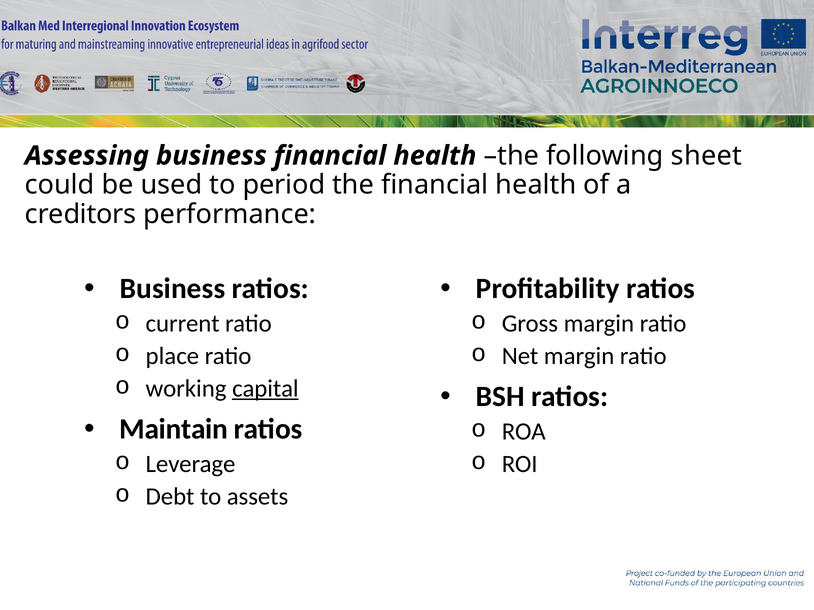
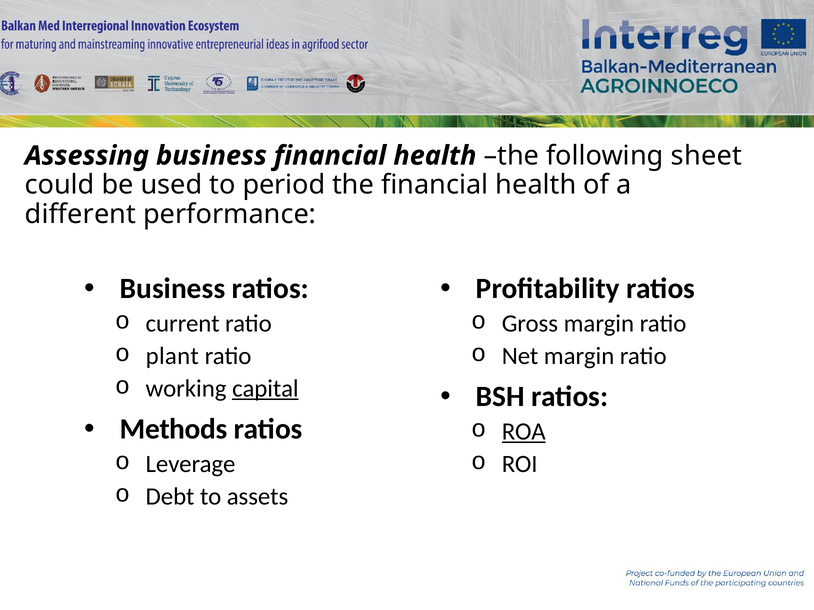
creditors: creditors -> different (80, 214)
place: place -> plant (172, 356)
Maintain: Maintain -> Methods (174, 429)
ROA underline: none -> present (524, 432)
